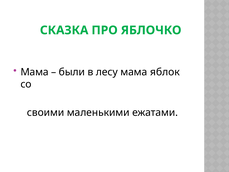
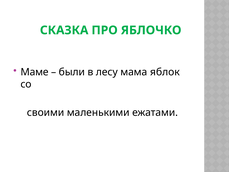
Мама: Мама -> Маме (35, 72)
